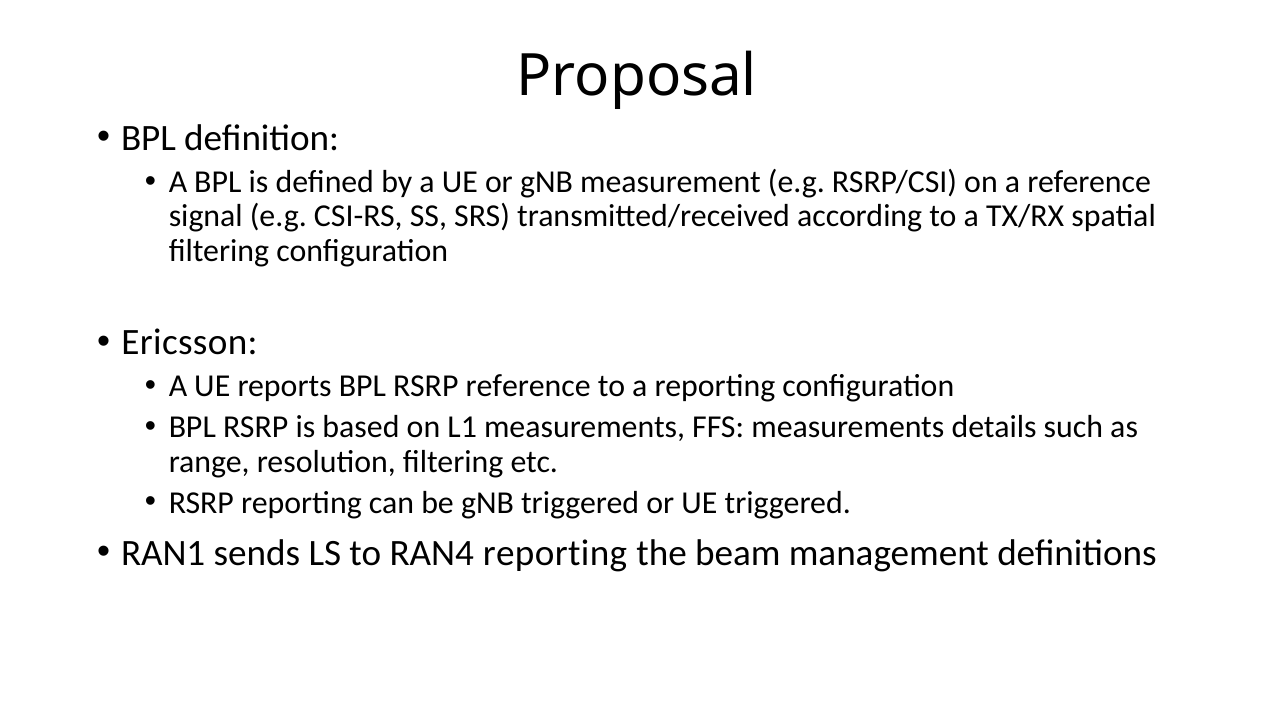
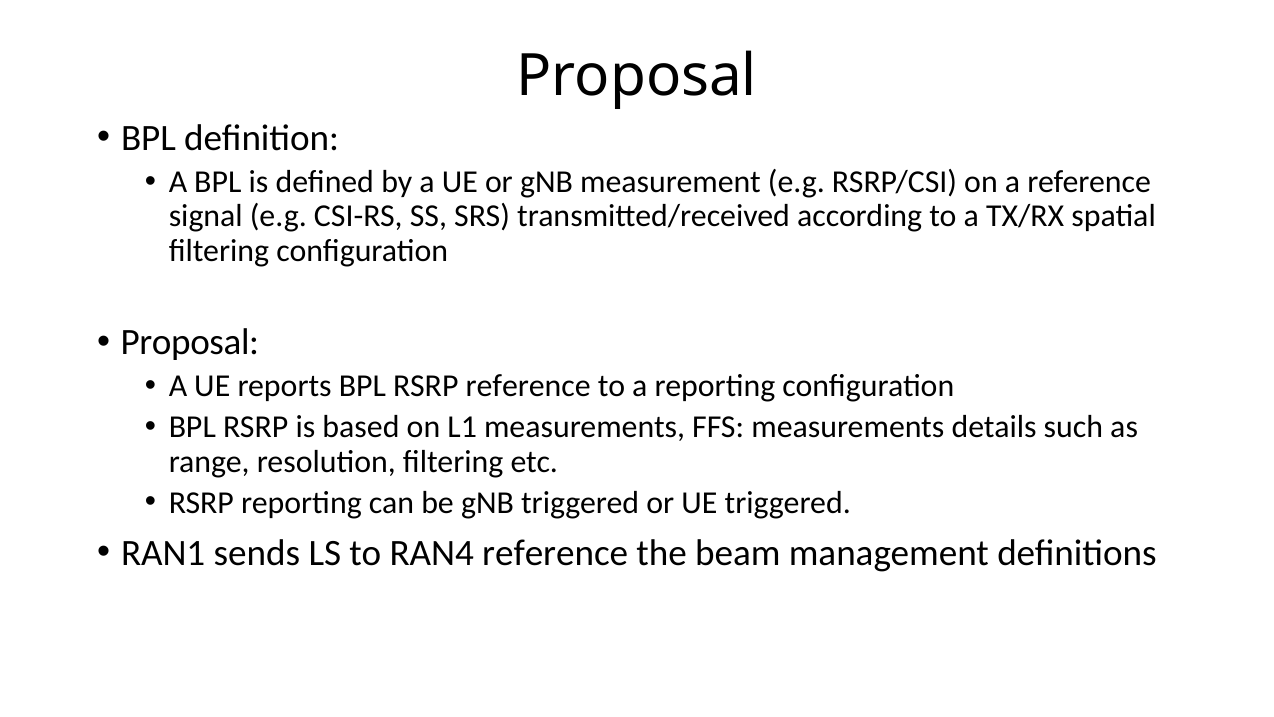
Ericsson: Ericsson -> Proposal (190, 342)
RAN4 reporting: reporting -> reference (555, 553)
